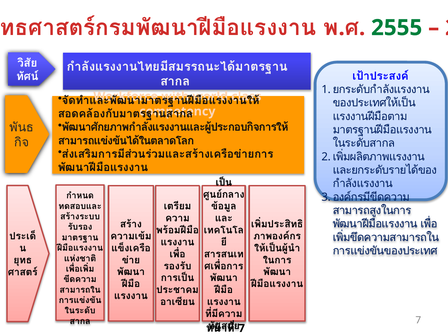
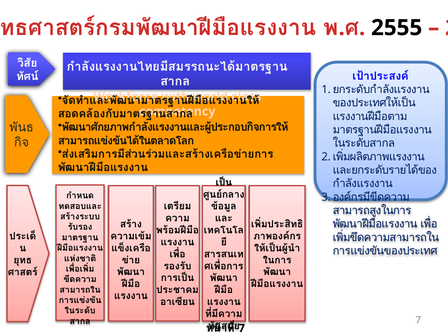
2555 colour: green -> black (397, 28)
